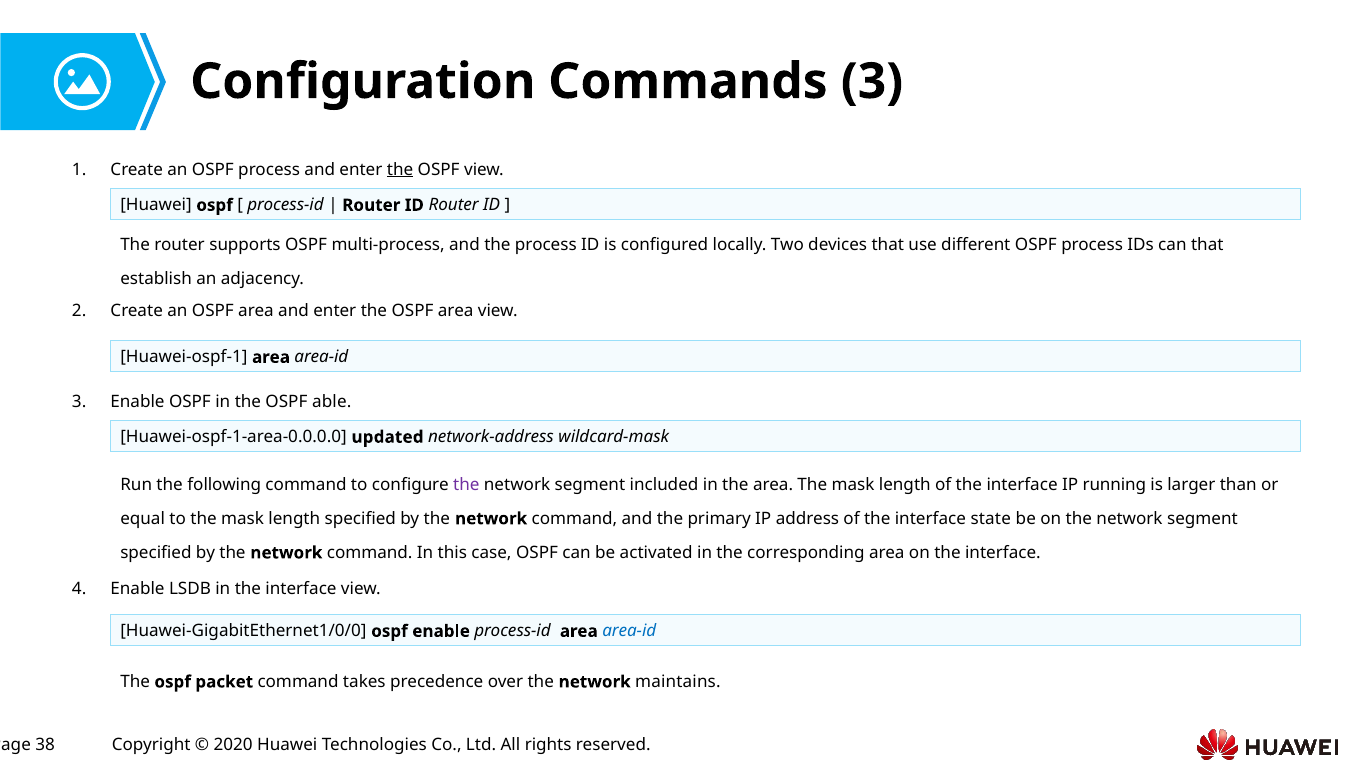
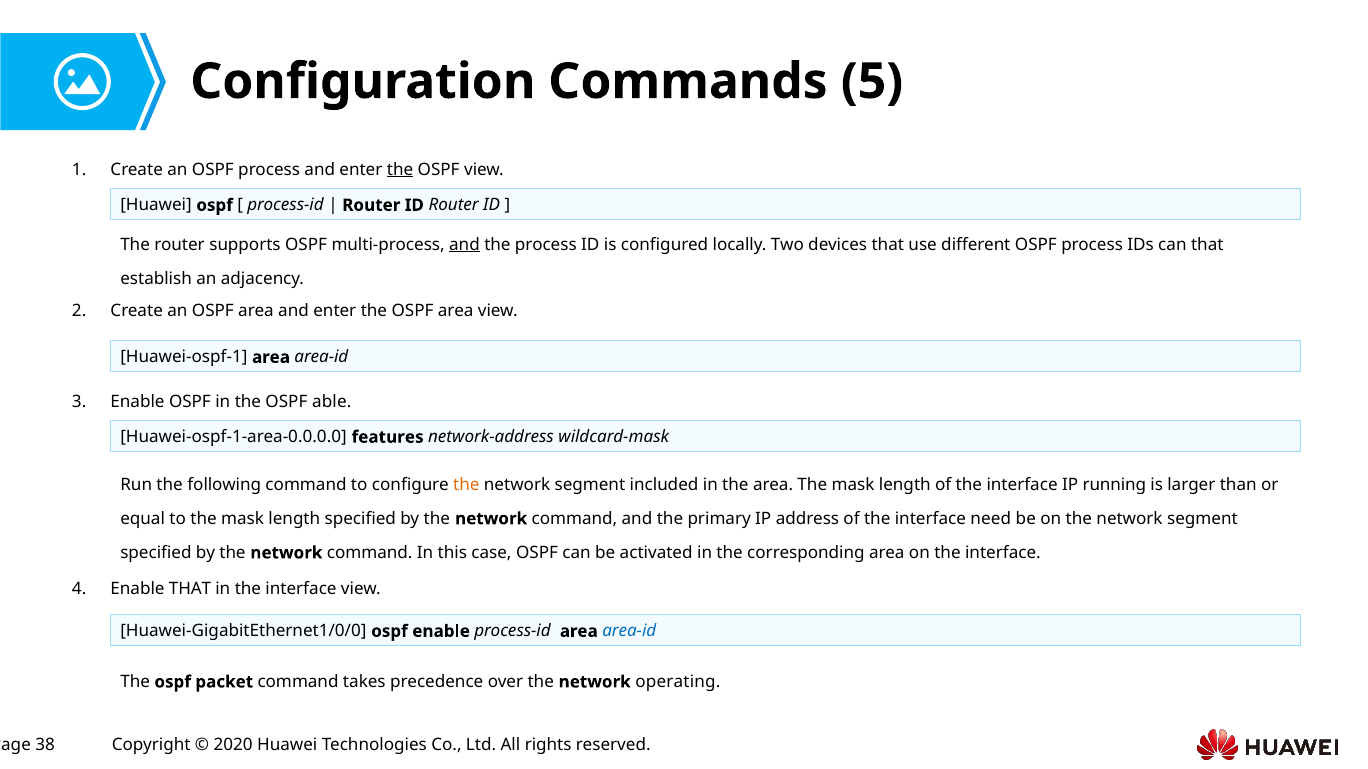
Commands 3: 3 -> 5 (872, 82)
and underline: none -> present (464, 245)
updated: updated -> features (388, 437)
the colour: purple -> orange (466, 485)
state: state -> need (991, 519)
Enable LSDB: LSDB -> THAT (190, 589)
maintains: maintains -> operating (678, 682)
